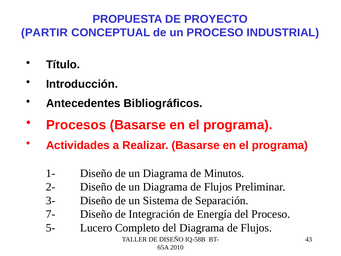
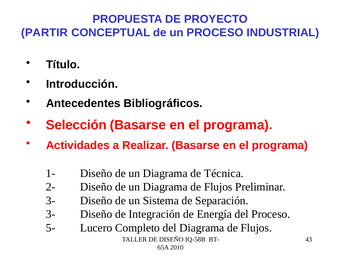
Procesos: Procesos -> Selección (76, 125)
Minutos: Minutos -> Técnica (224, 173)
7-: 7- -> 3- (51, 214)
